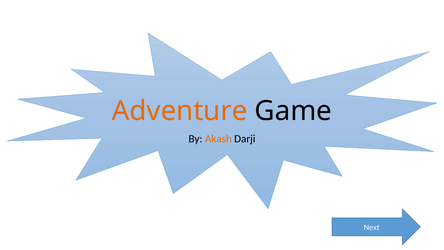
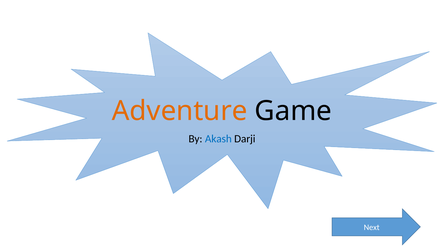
Akash colour: orange -> blue (218, 139)
